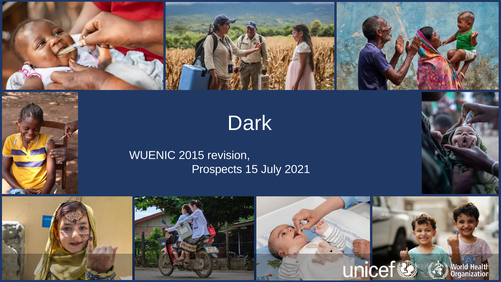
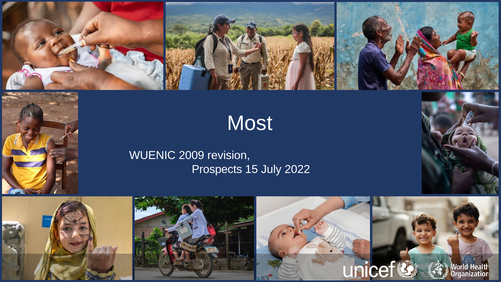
Dark: Dark -> Most (250, 123)
2015: 2015 -> 2009 (192, 155)
2021: 2021 -> 2022 (297, 169)
